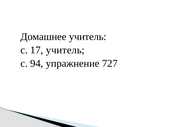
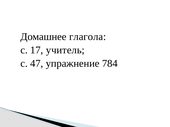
Домашнее учитель: учитель -> глагола (88, 37)
94: 94 -> 47 (37, 64)
727: 727 -> 784 (110, 64)
